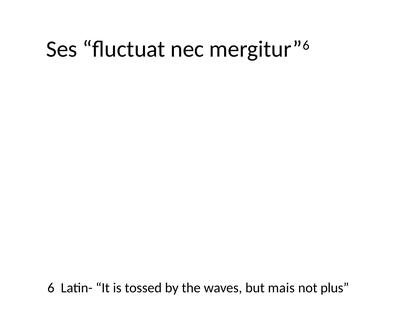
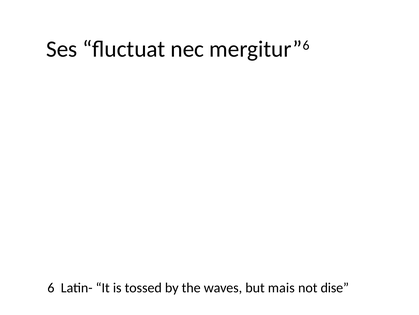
plus: plus -> dise (335, 287)
